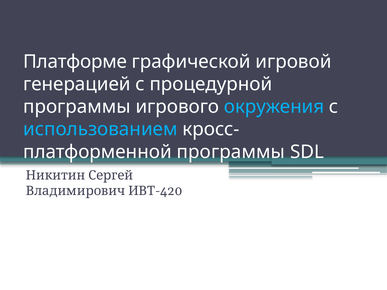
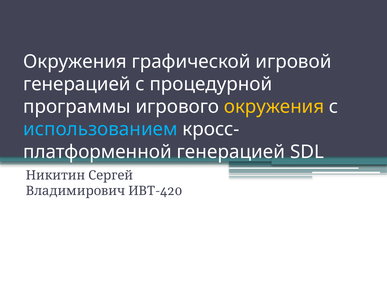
Платформе: Платформе -> Окружения (75, 62)
окружения colour: light blue -> yellow (274, 107)
программы: программы -> генерацией (231, 152)
